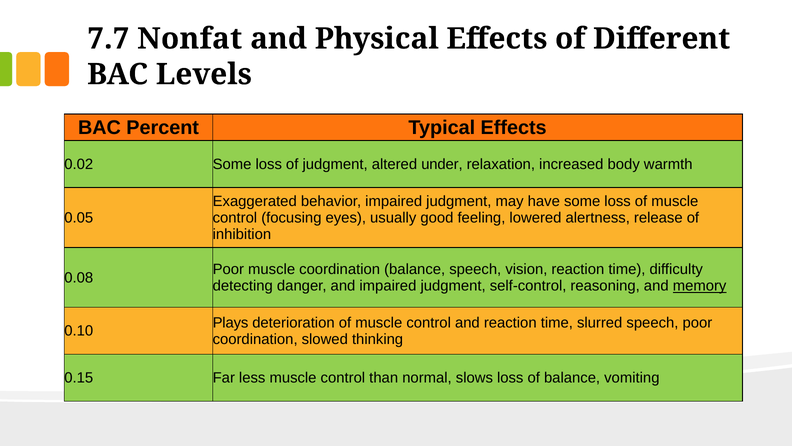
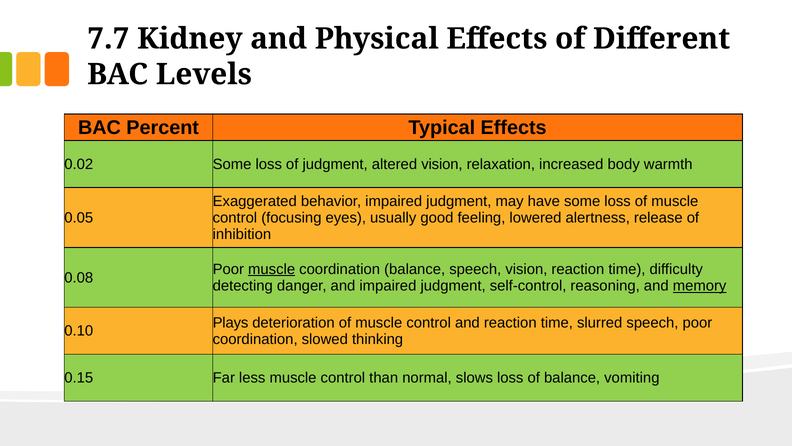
Nonfat: Nonfat -> Kidney (190, 39)
altered under: under -> vision (442, 164)
muscle underline: none -> present (272, 269)
